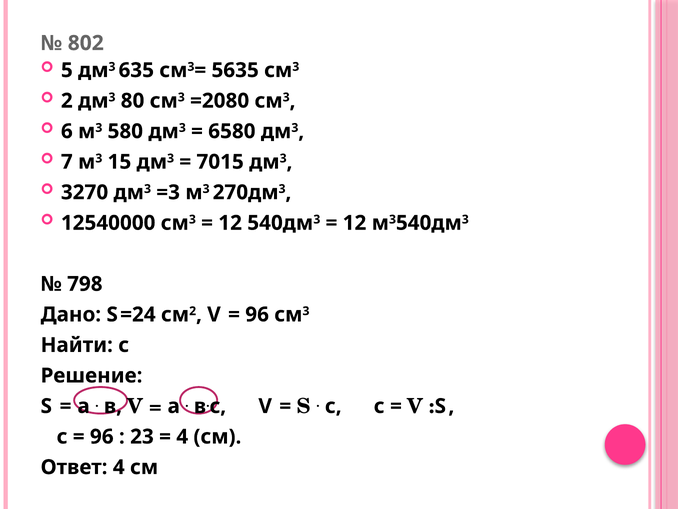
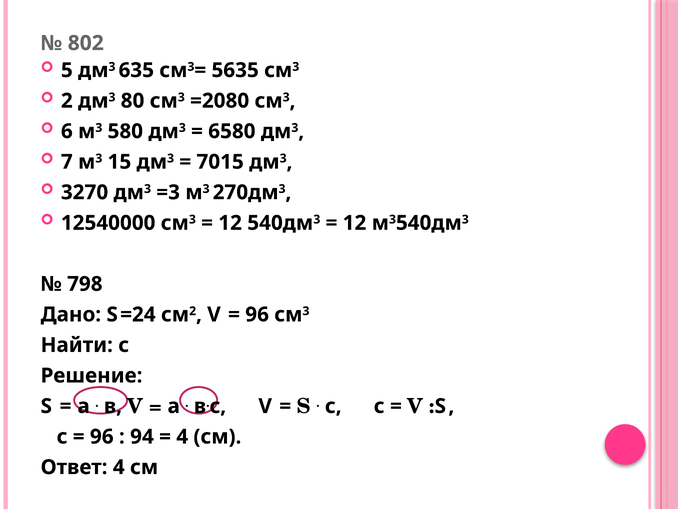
23: 23 -> 94 (142, 436)
